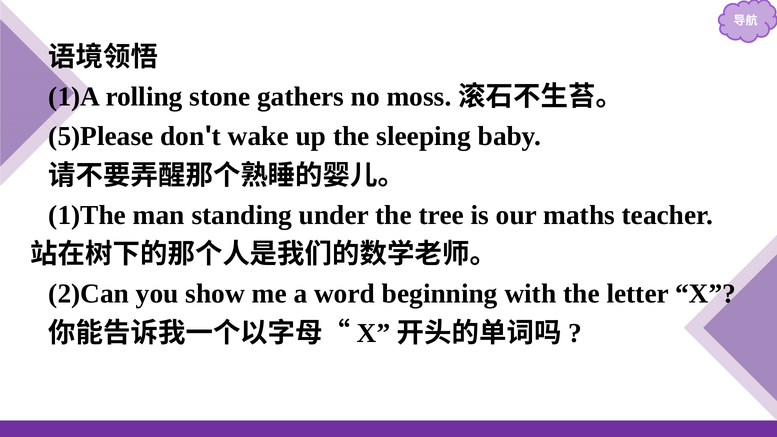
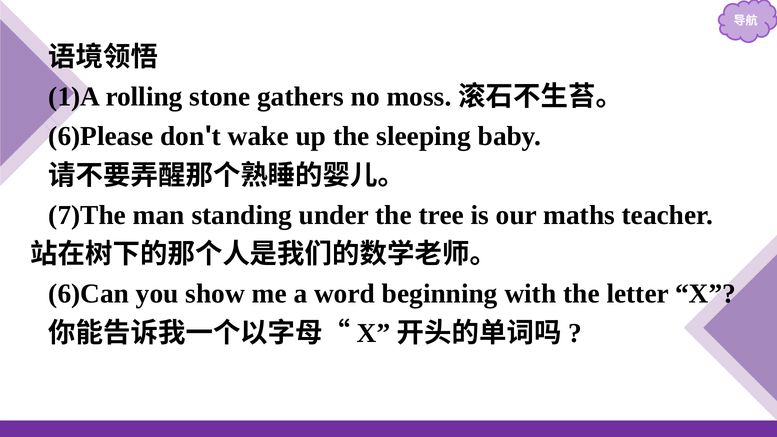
5)Please: 5)Please -> 6)Please (101, 136)
1)The: 1)The -> 7)The (87, 215)
2)Can: 2)Can -> 6)Can (89, 294)
